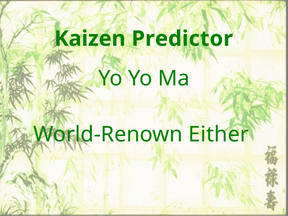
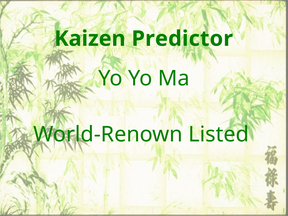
Either: Either -> Listed (219, 134)
